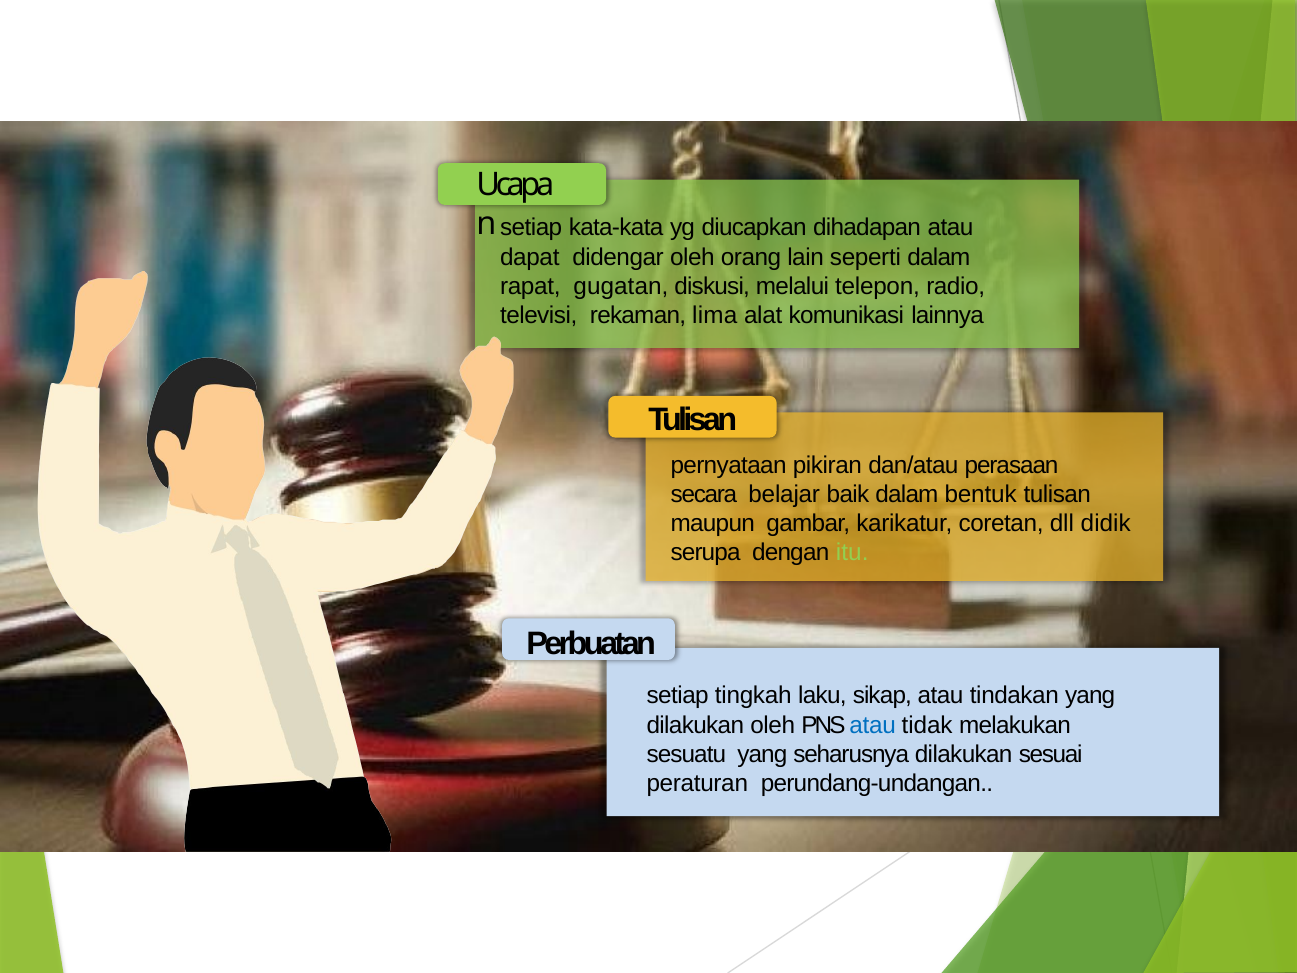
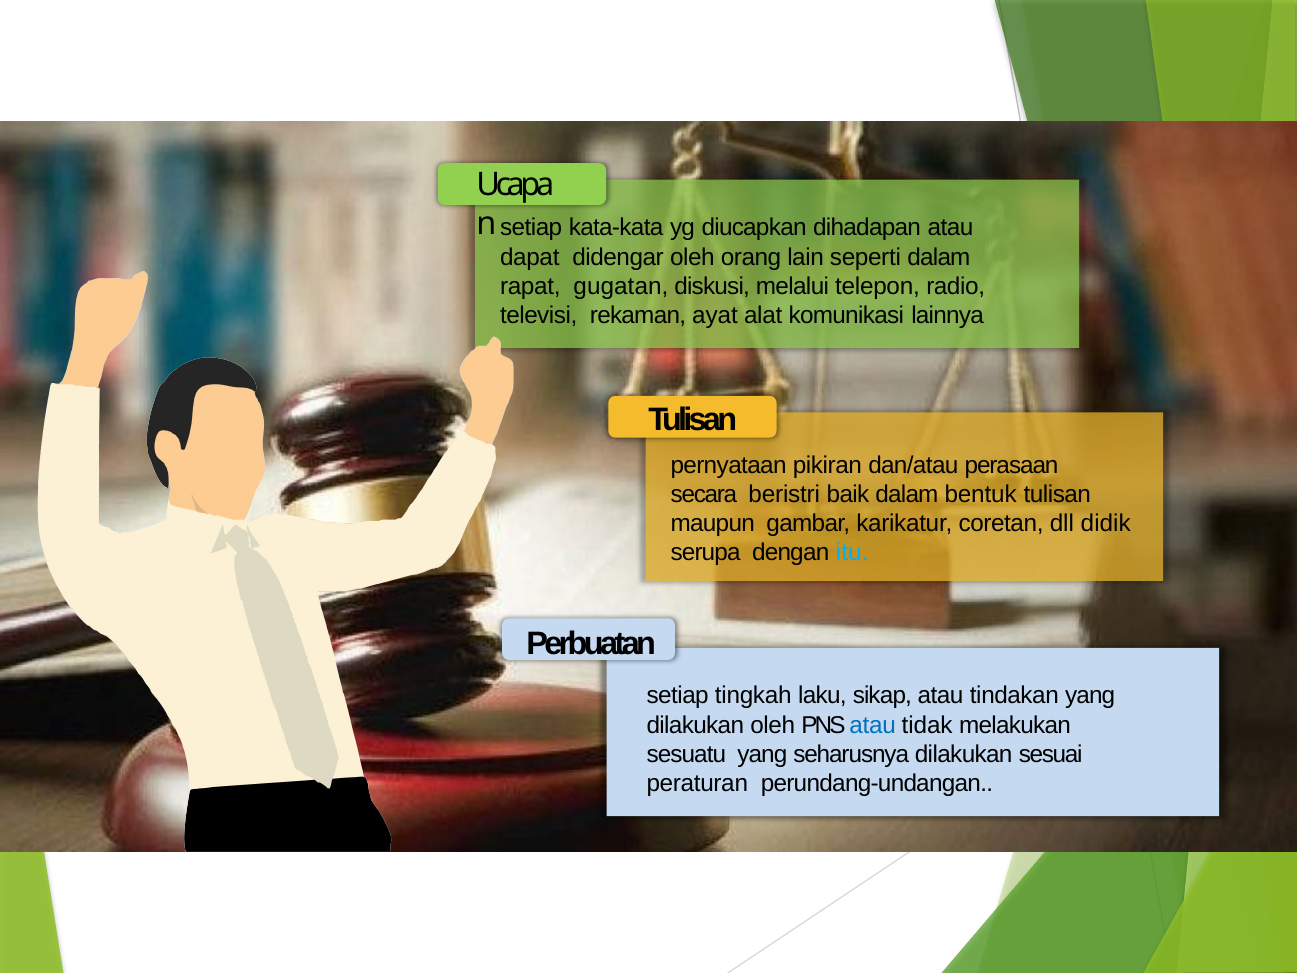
lima: lima -> ayat (715, 315)
belajar: belajar -> beristri (784, 494)
itu colour: light green -> light blue (852, 553)
